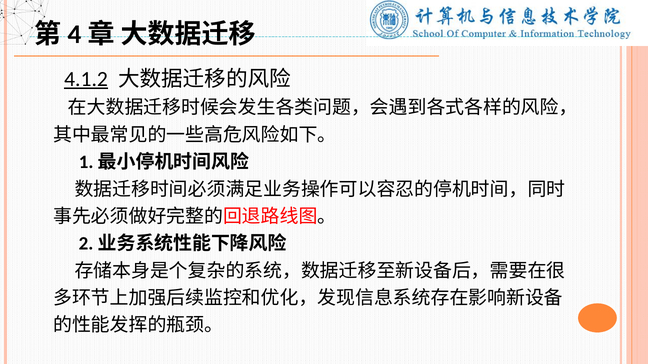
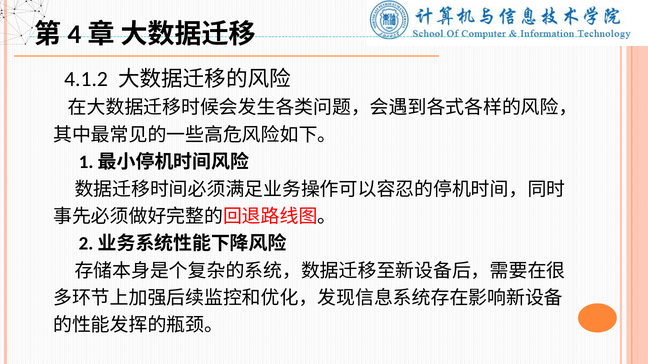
4.1.2 underline: present -> none (86, 79)
